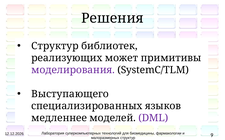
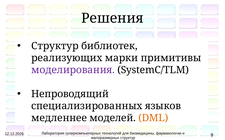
может: может -> марки (121, 58)
Выступающего: Выступающего -> Непроводящий (70, 94)
DML colour: purple -> orange (153, 118)
